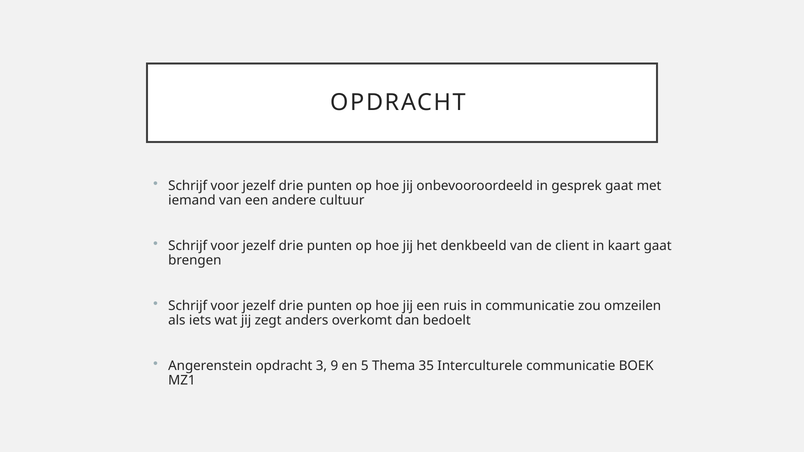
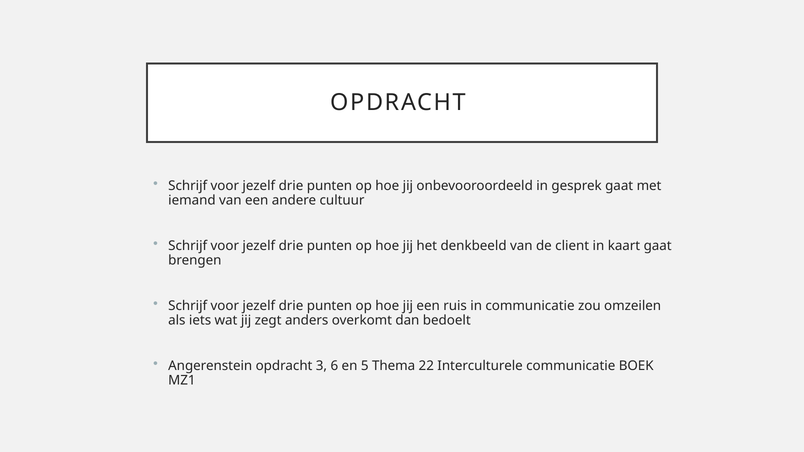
9: 9 -> 6 (334, 366)
35: 35 -> 22 (426, 366)
